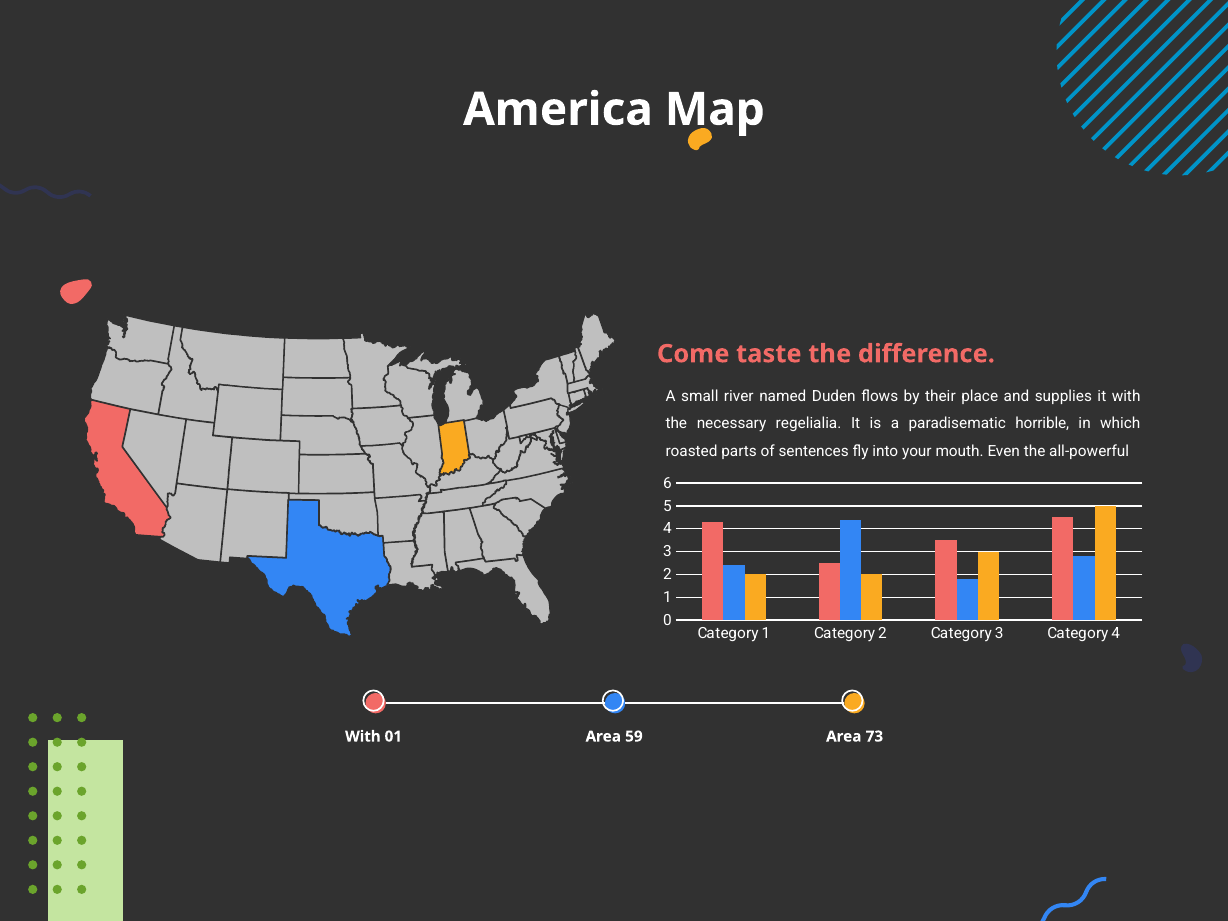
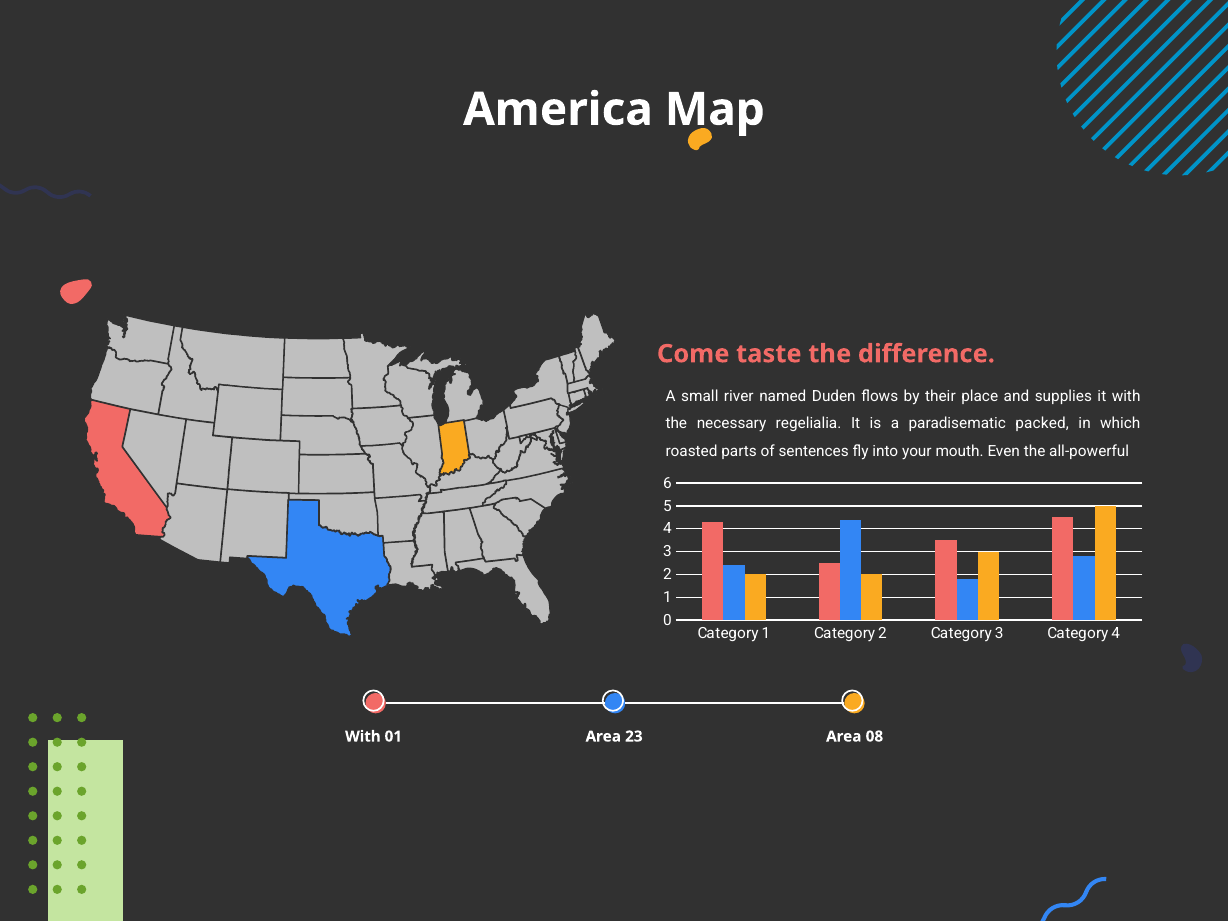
horrible: horrible -> packed (1042, 424)
59: 59 -> 23 (634, 736)
73: 73 -> 08 (874, 736)
